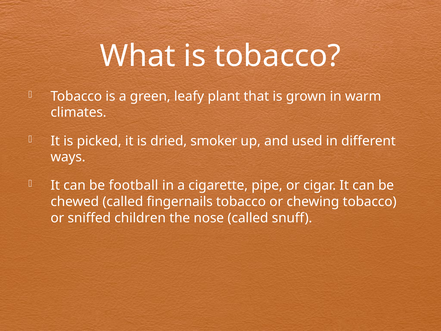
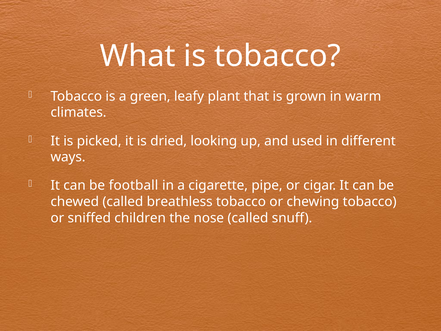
smoker: smoker -> looking (214, 141)
fingernails: fingernails -> breathless (180, 202)
